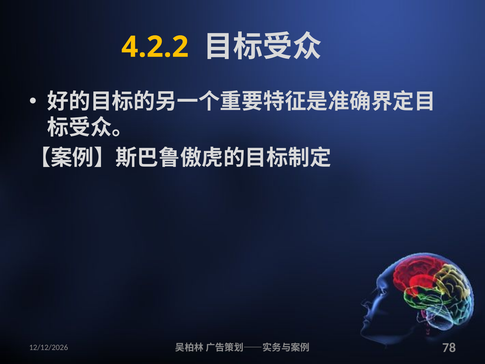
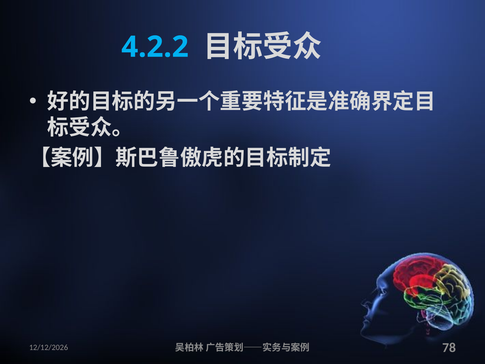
4.2.2 colour: yellow -> light blue (155, 47)
